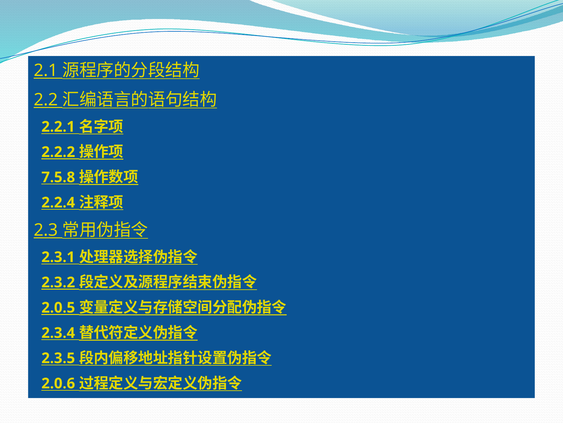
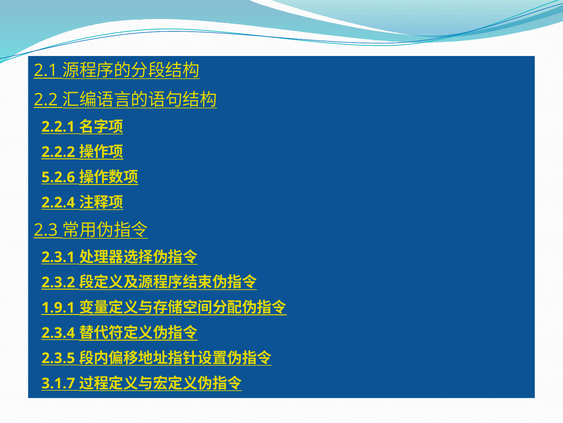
7.5.8: 7.5.8 -> 5.2.6 (58, 177)
2.0.5: 2.0.5 -> 1.9.1 (58, 307)
2.0.6: 2.0.6 -> 3.1.7 (58, 383)
